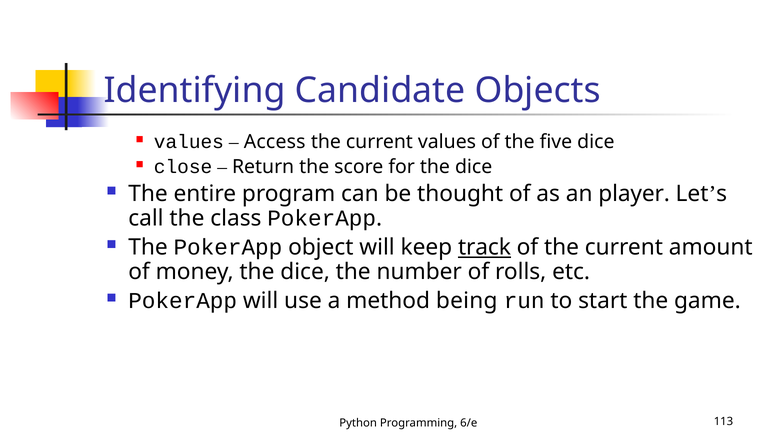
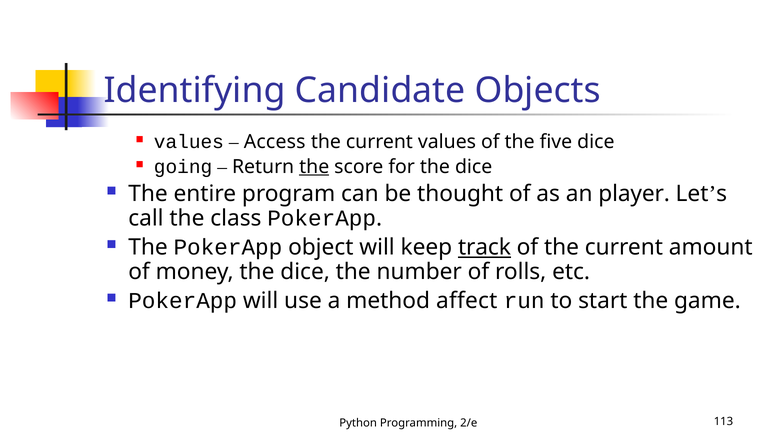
close: close -> going (183, 167)
the underline: none -> present (314, 167)
being: being -> affect (467, 301)
6/e: 6/e -> 2/e (469, 424)
